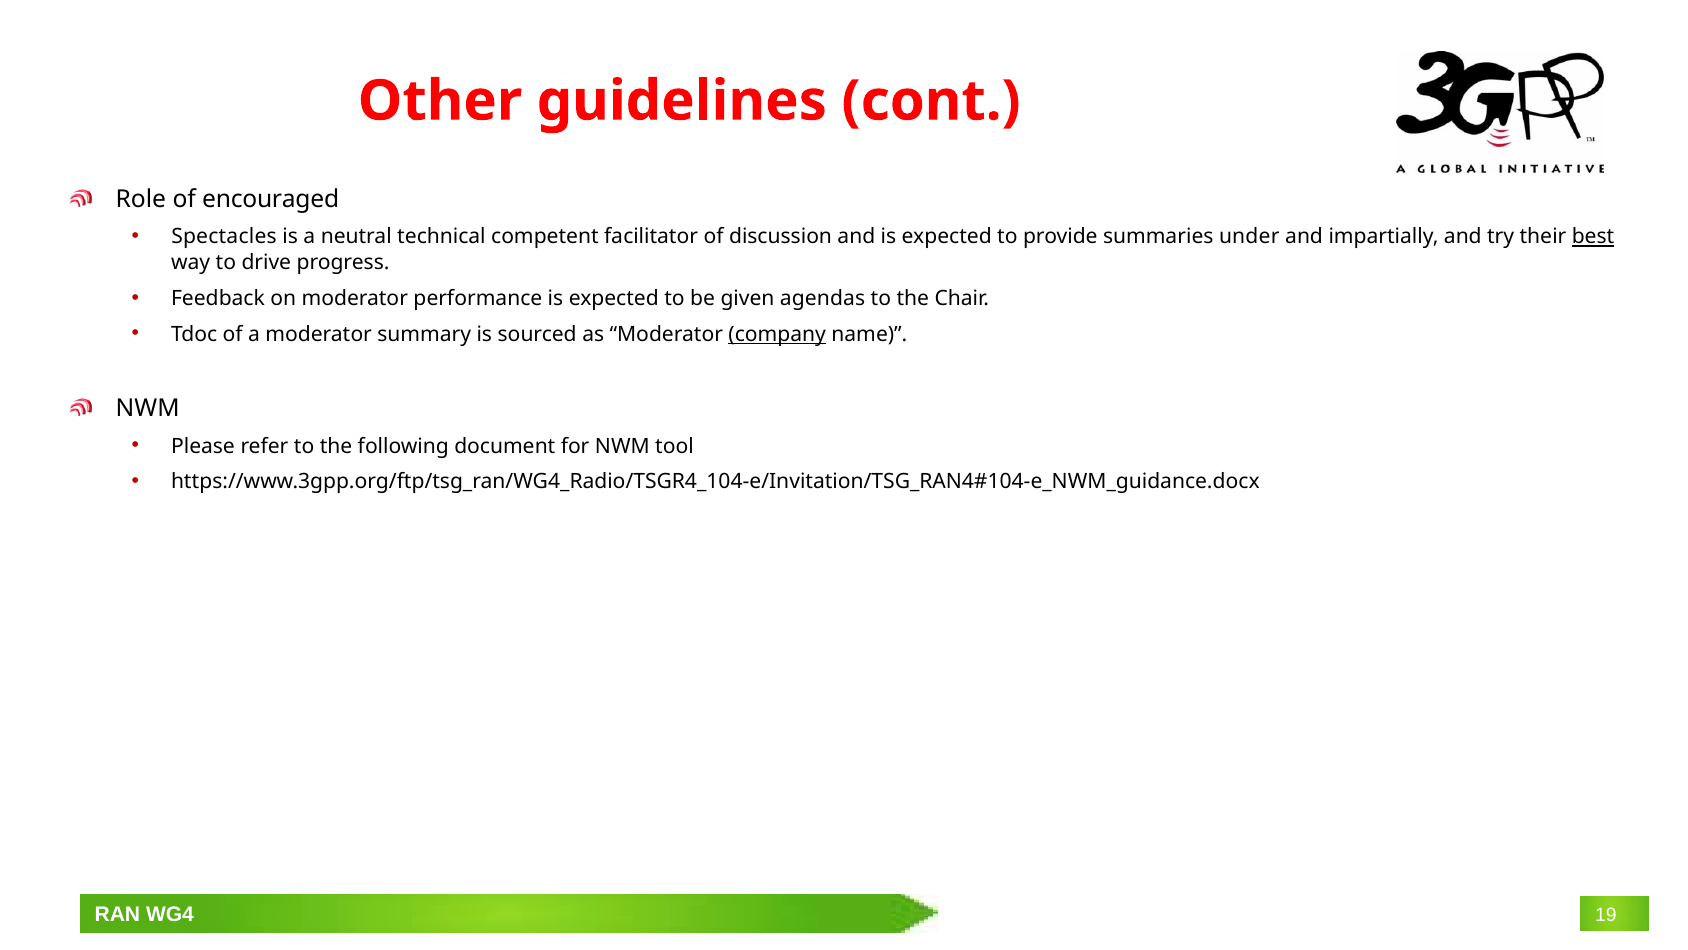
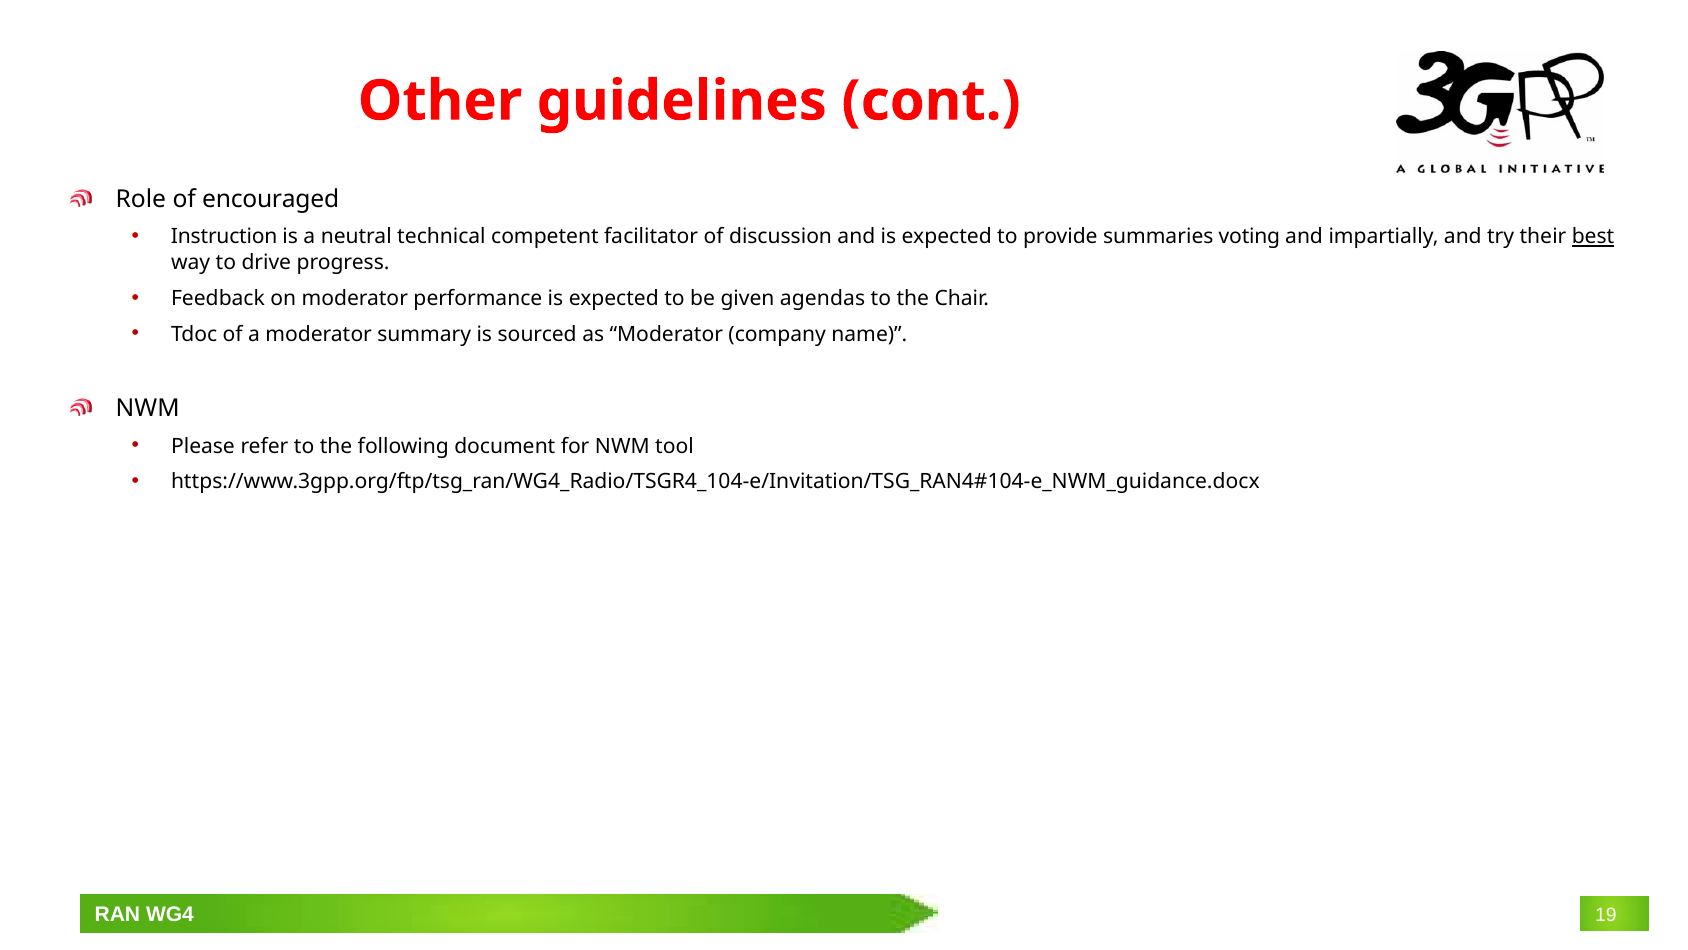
Spectacles: Spectacles -> Instruction (224, 237)
under: under -> voting (1249, 237)
company underline: present -> none (777, 334)
